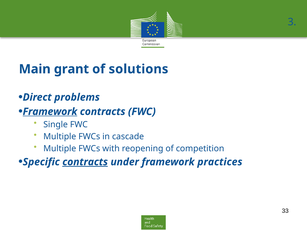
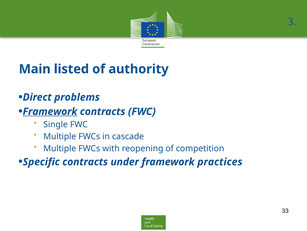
grant: grant -> listed (71, 69)
solutions: solutions -> authority (139, 69)
contracts underline: present -> none (85, 161)
